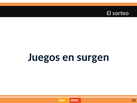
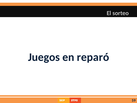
surgen: surgen -> reparó (93, 57)
